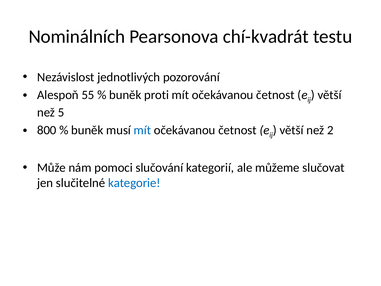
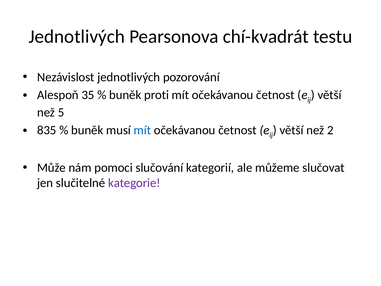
Nominálních: Nominálních -> Jednotlivých (77, 37)
55: 55 -> 35 (88, 95)
800: 800 -> 835 (47, 130)
kategorie colour: blue -> purple (134, 183)
